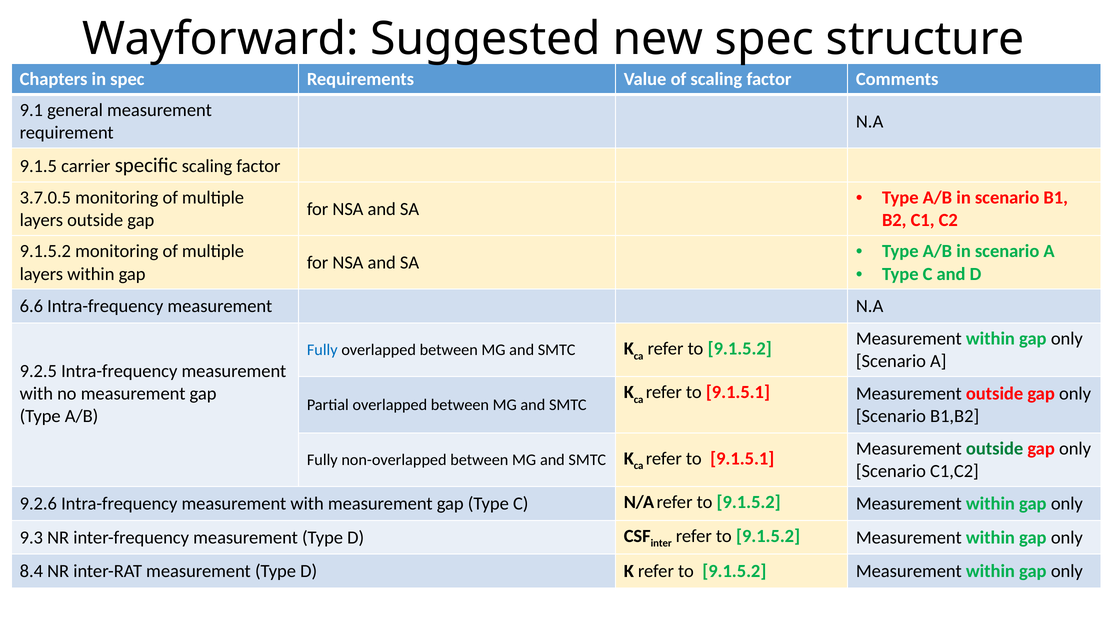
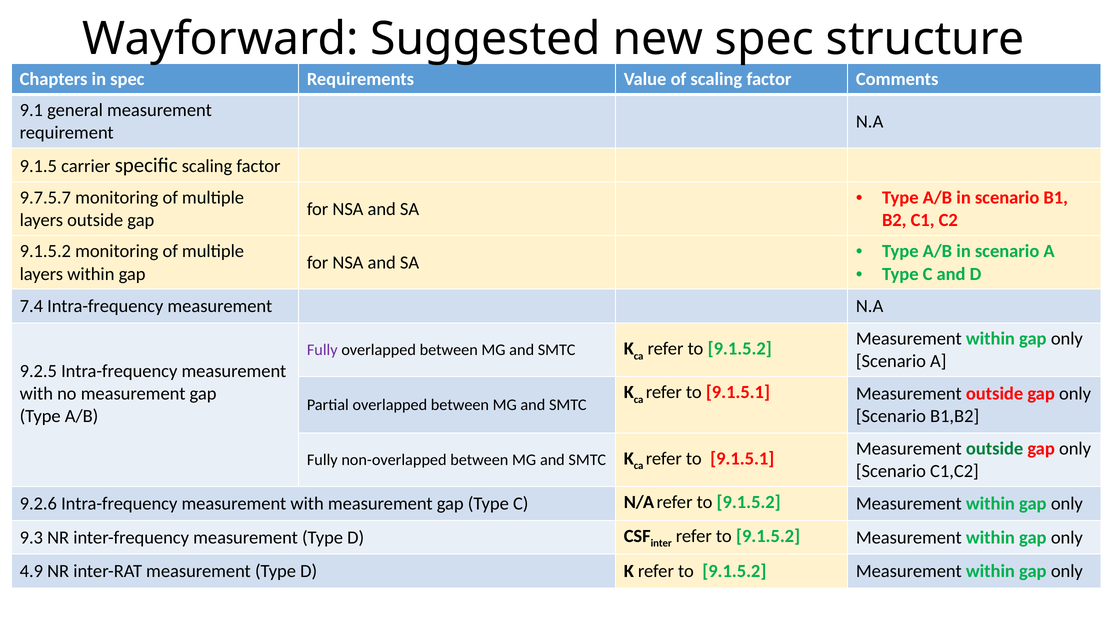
3.7.0.5: 3.7.0.5 -> 9.7.5.7 (45, 198)
6.6: 6.6 -> 7.4 (31, 307)
Fully colour: blue -> purple (322, 350)
8.4: 8.4 -> 4.9 (31, 572)
